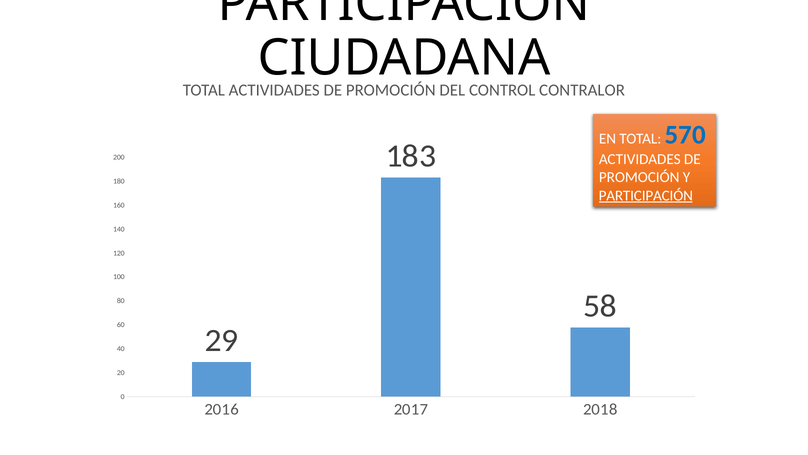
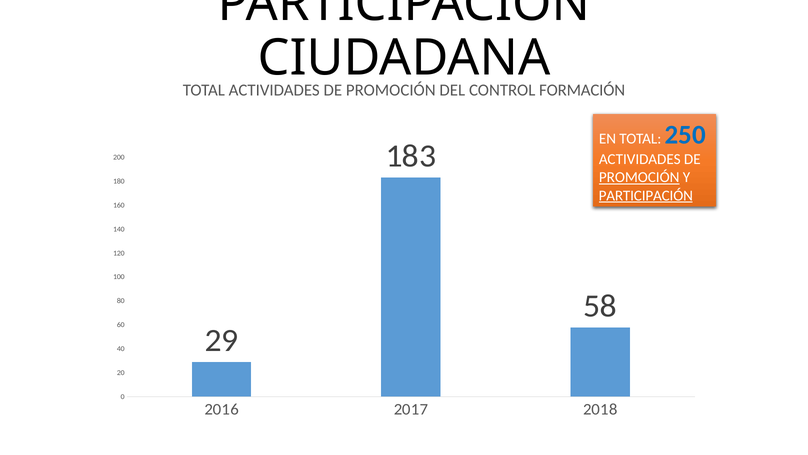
CONTRALOR: CONTRALOR -> FORMACIÓN (582, 90)
570: 570 -> 250 (685, 135)
PROMOCIÓN underline: none -> present (639, 177)
